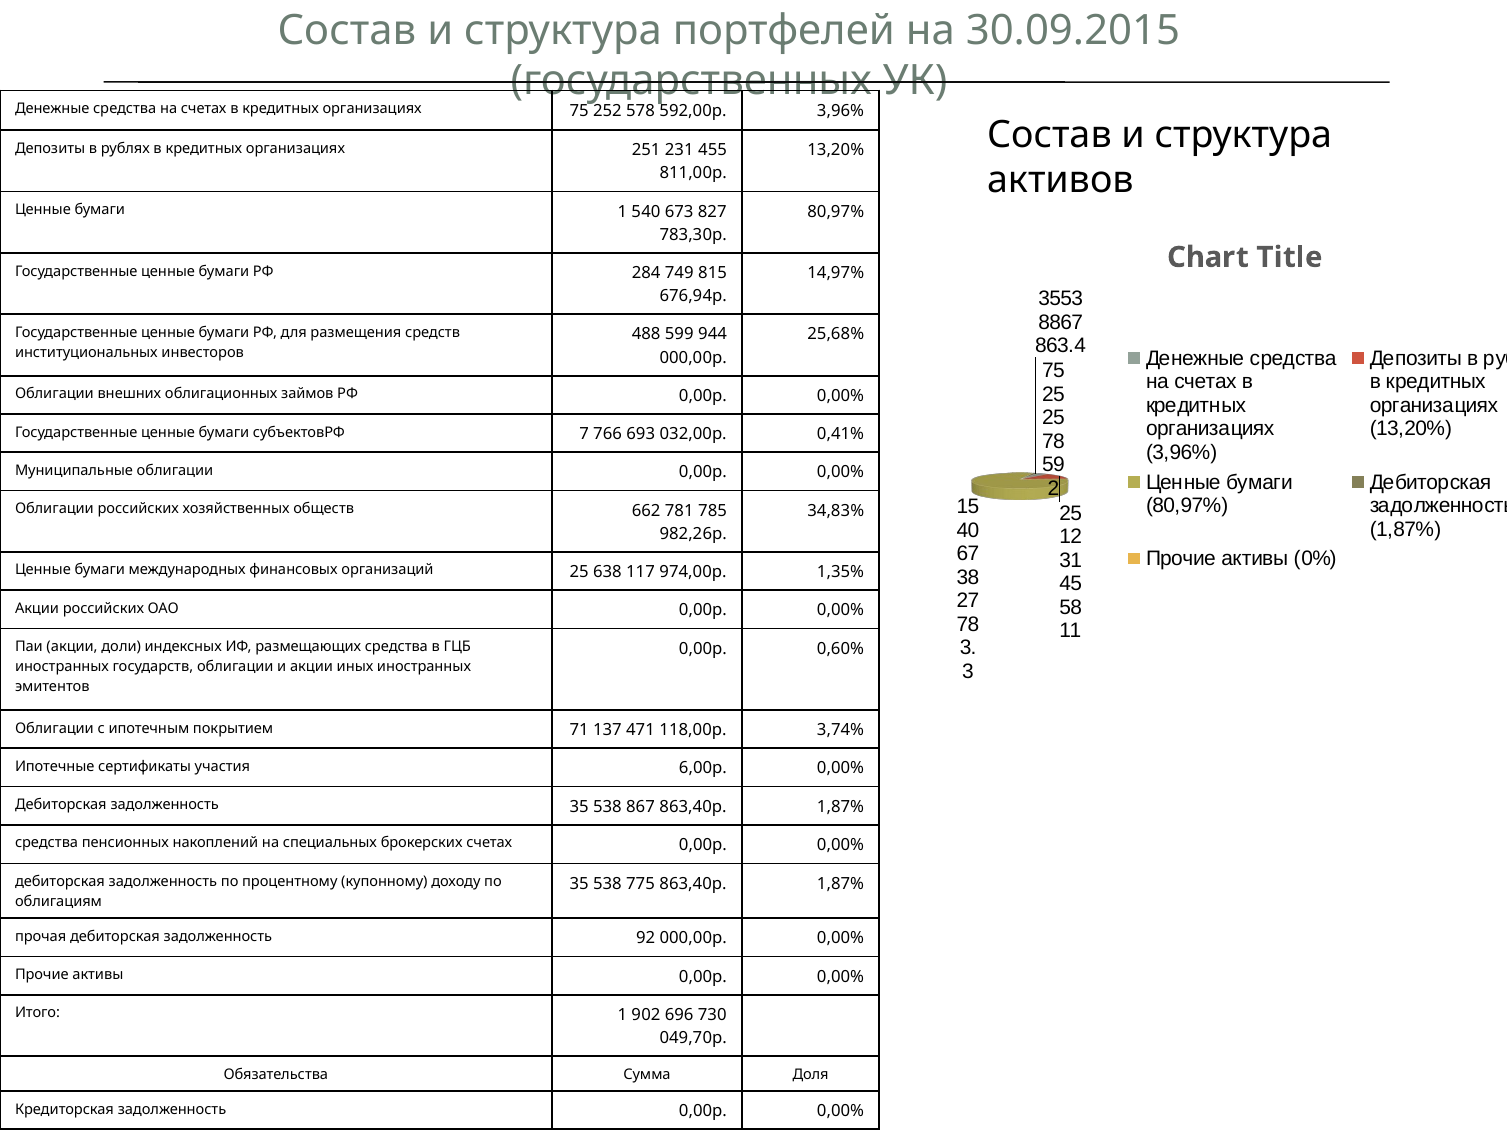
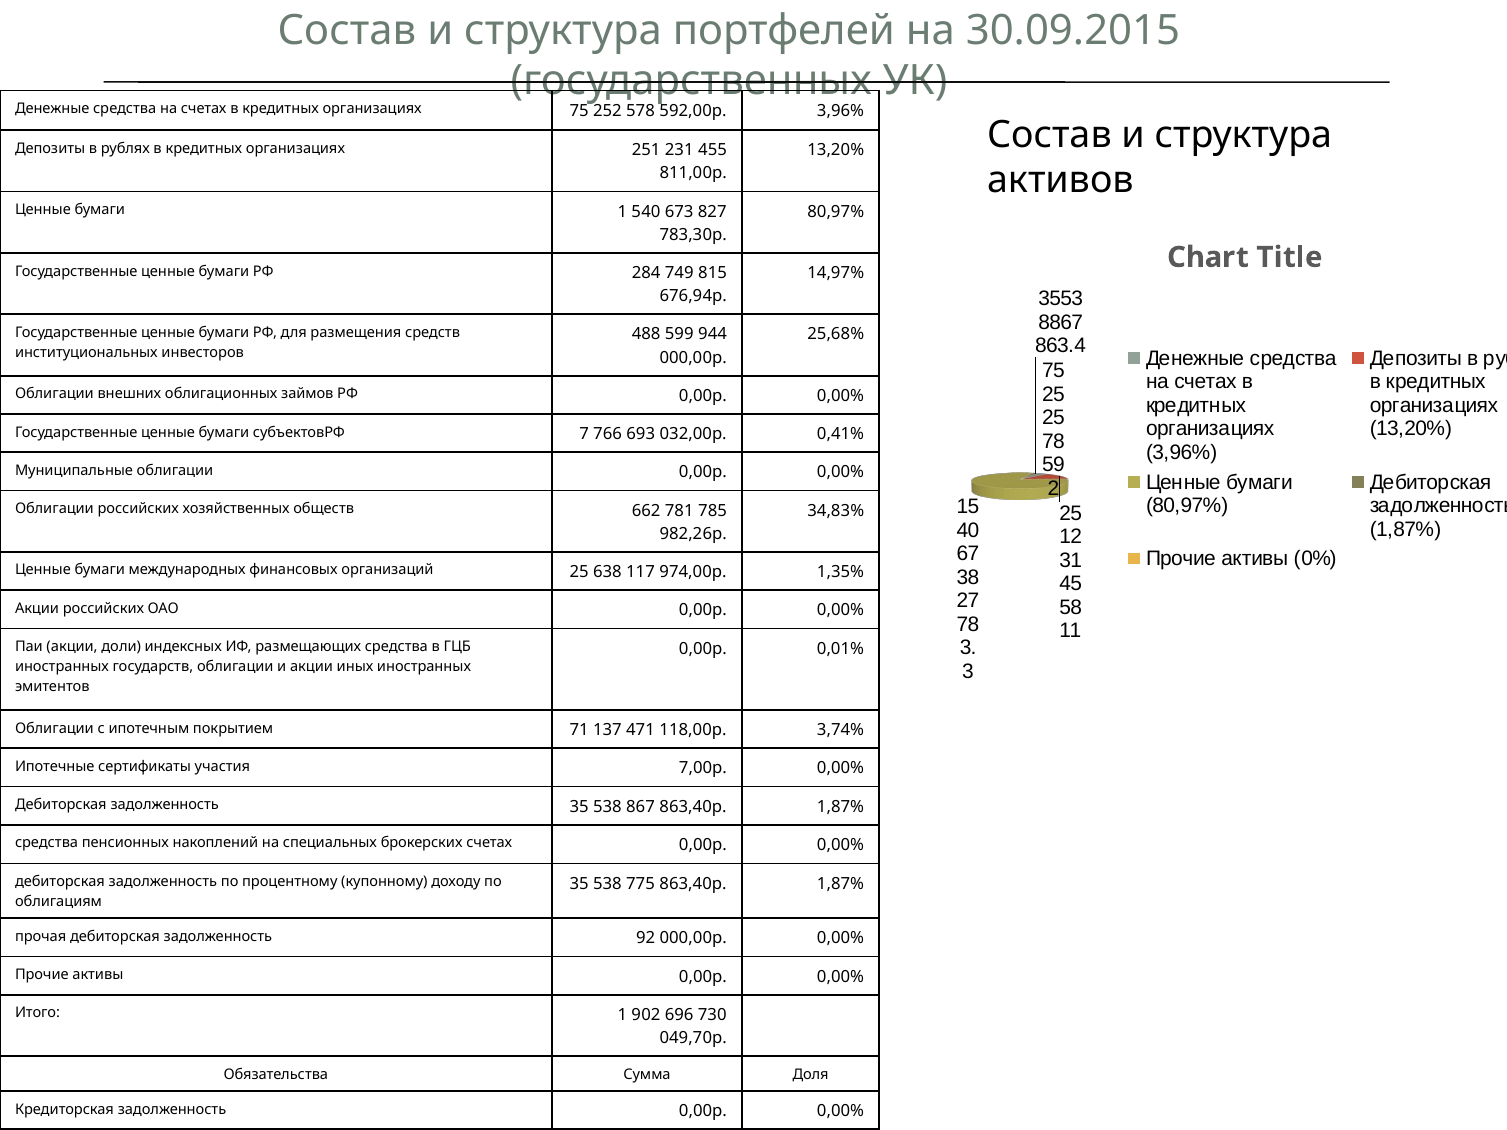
0,60%: 0,60% -> 0,01% (840, 649)
6,00р: 6,00р -> 7,00р (703, 769)
